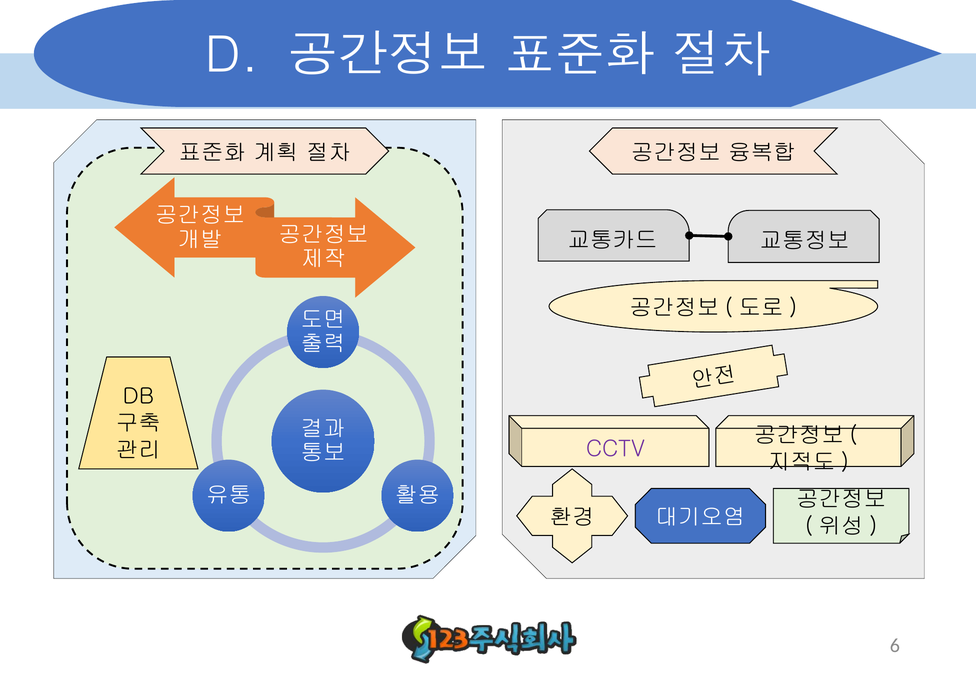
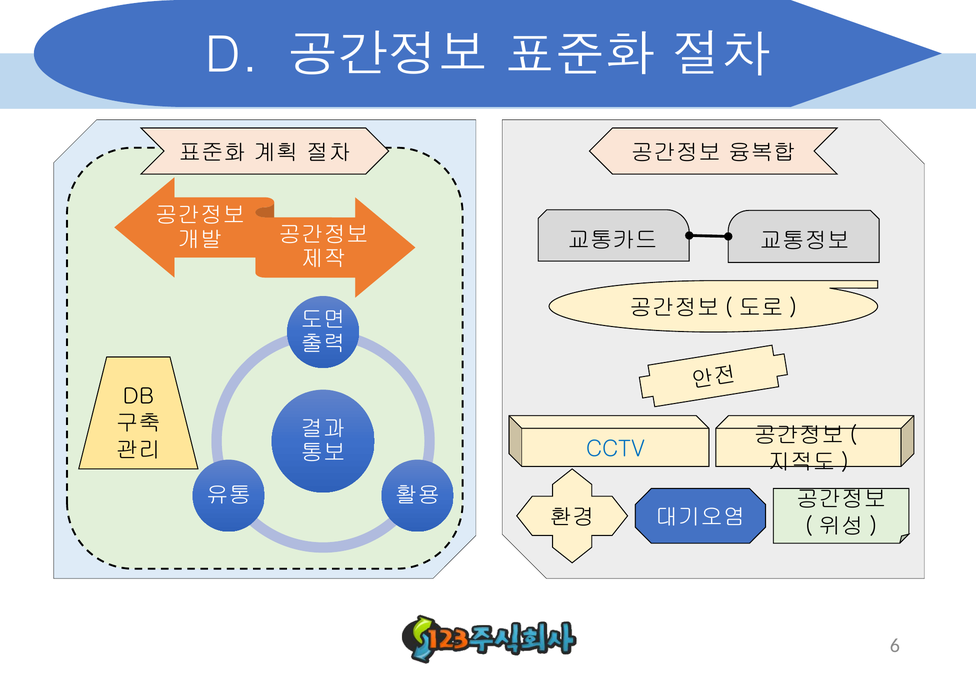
CCTV colour: purple -> blue (615, 449)
